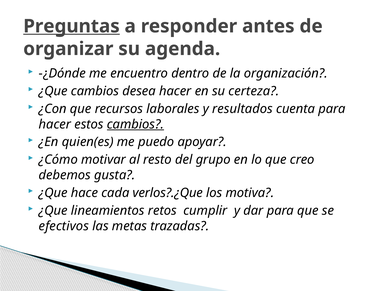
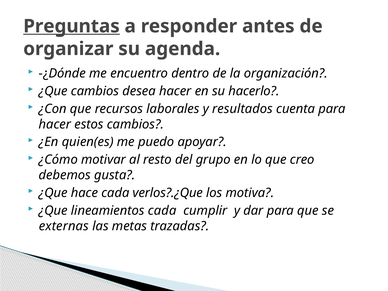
certeza: certeza -> hacerlo (254, 91)
cambios underline: present -> none (135, 124)
lineamientos retos: retos -> cada (162, 211)
efectivos: efectivos -> externas (64, 226)
